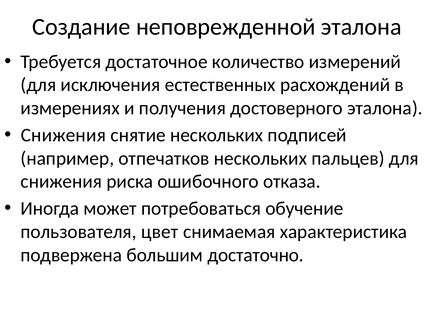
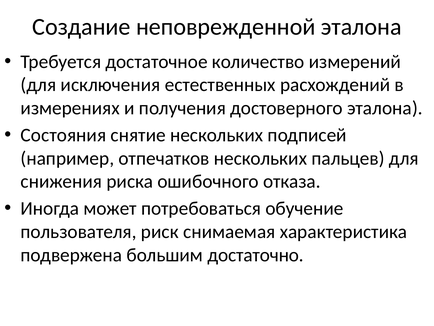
Снижения: Снижения -> Состояния (63, 135)
цвет: цвет -> риск (160, 231)
